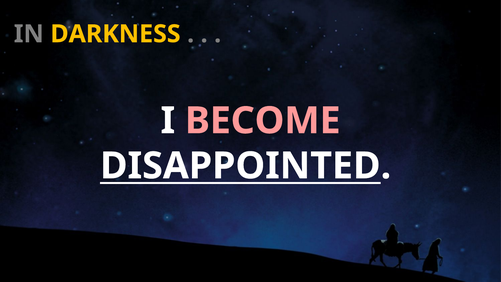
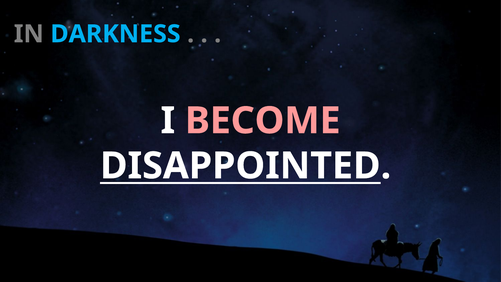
DARKNESS colour: yellow -> light blue (115, 34)
